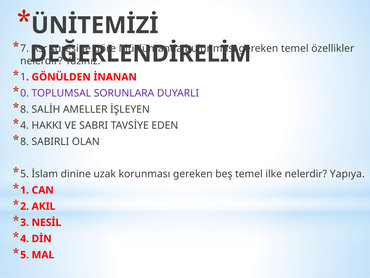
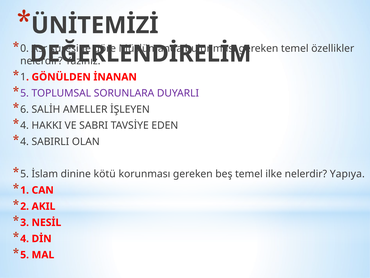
7: 7 -> 0 (25, 48)
0: 0 -> 5 (25, 93)
8: 8 -> 6 (25, 109)
8: 8 -> 4 (25, 141)
uzak: uzak -> kötü (105, 174)
